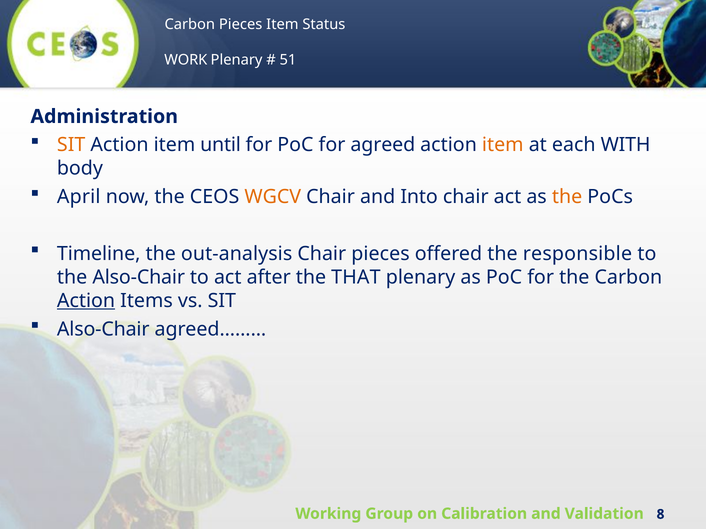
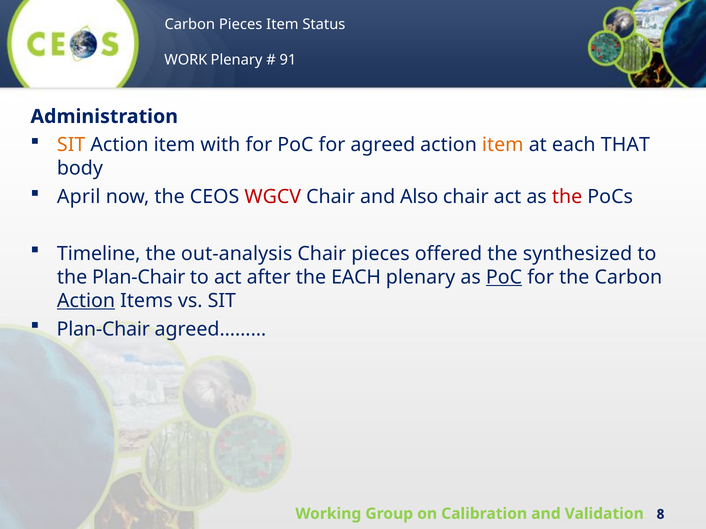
51: 51 -> 91 (288, 60)
until: until -> with (220, 145)
WITH: WITH -> THAT (625, 145)
WGCV colour: orange -> red (273, 197)
Into: Into -> Also (419, 197)
the colour: orange -> red (567, 197)
responsible: responsible -> synthesized (578, 254)
the Also-Chair: Also-Chair -> Plan-Chair (139, 277)
the THAT: THAT -> EACH (356, 277)
PoC underline: none -> present (504, 277)
Also-Chair: Also-Chair -> Plan-Chair (103, 329)
